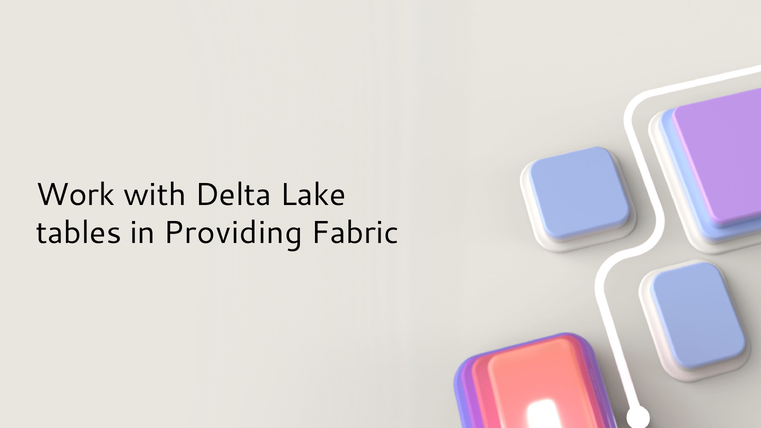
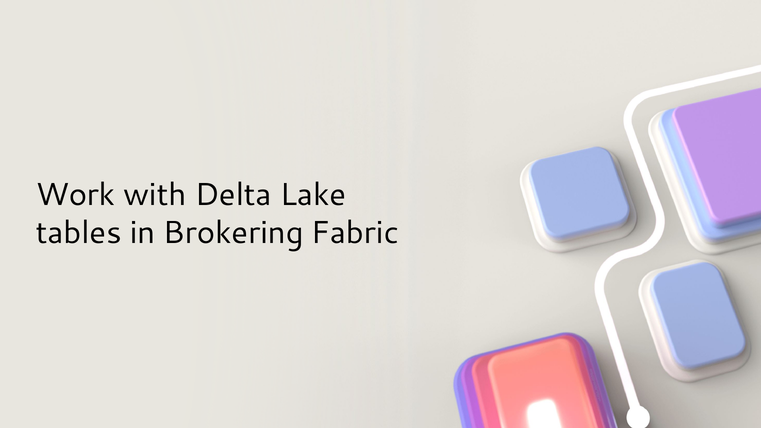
Providing: Providing -> Brokering (233, 233)
